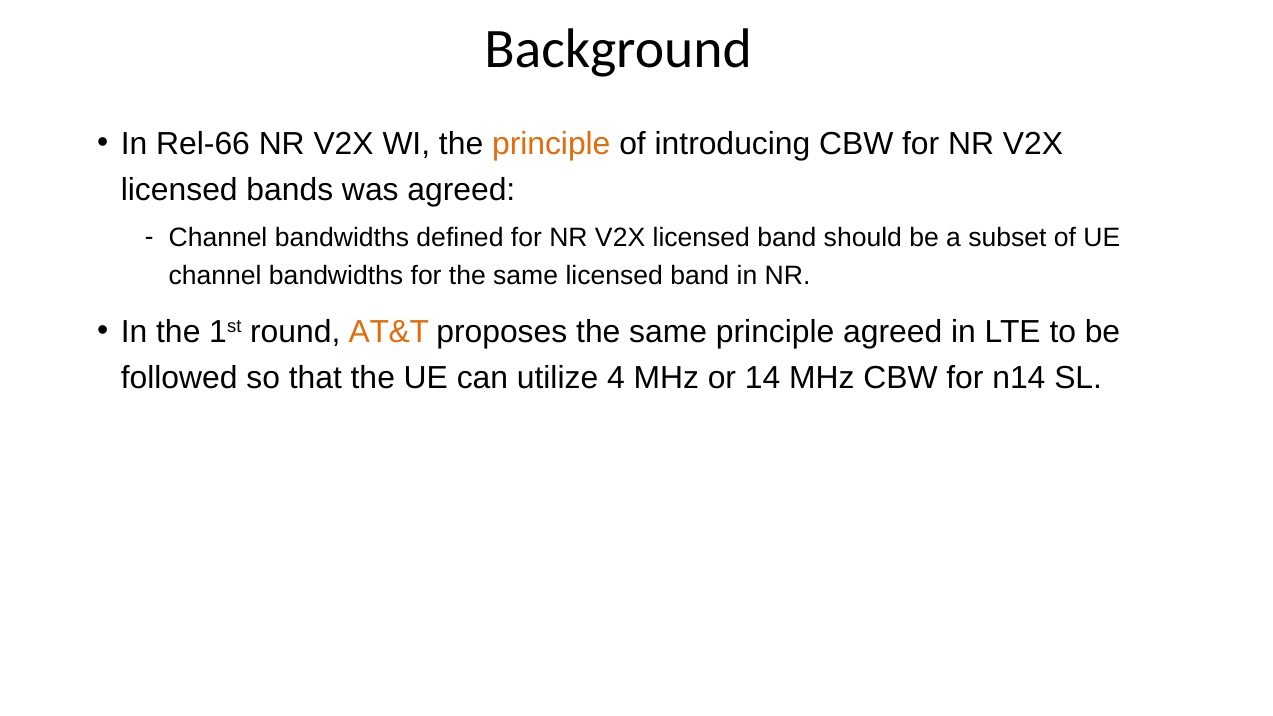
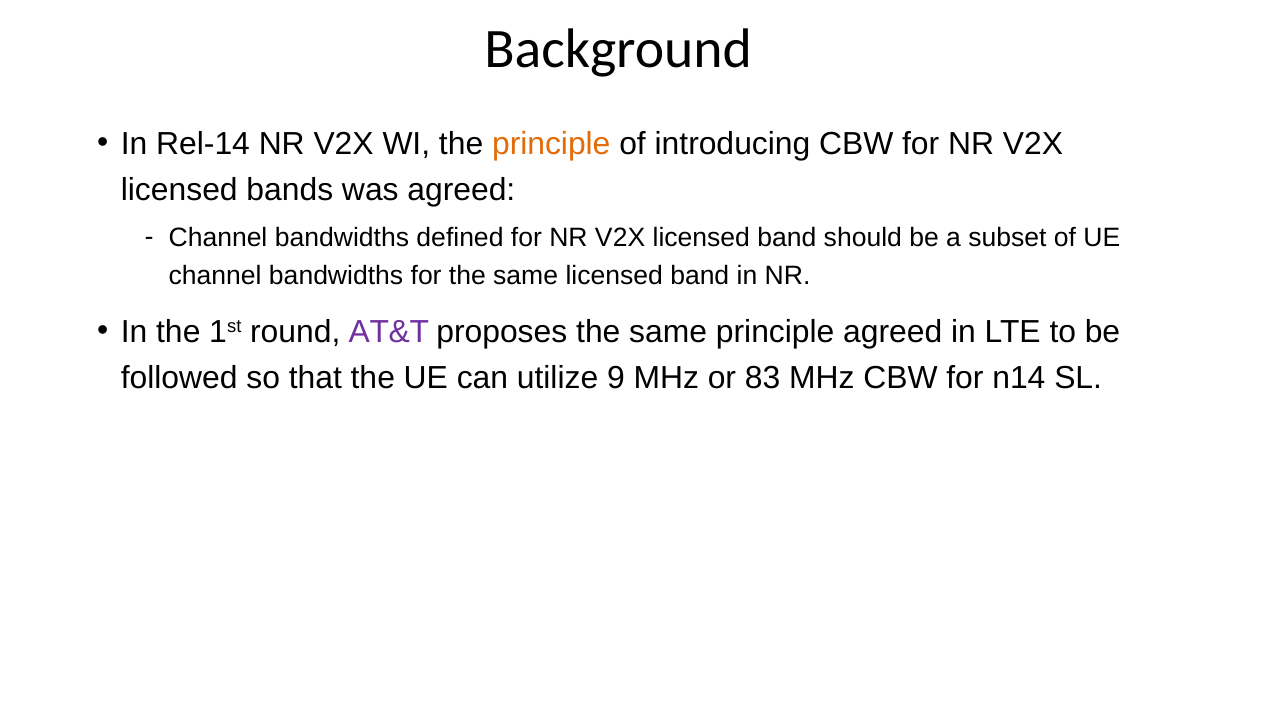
Rel-66: Rel-66 -> Rel-14 (203, 144)
AT&T colour: orange -> purple (389, 332)
4: 4 -> 9 (616, 378)
14: 14 -> 83 (763, 378)
